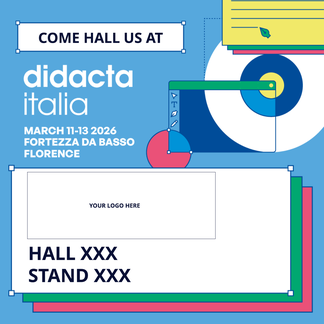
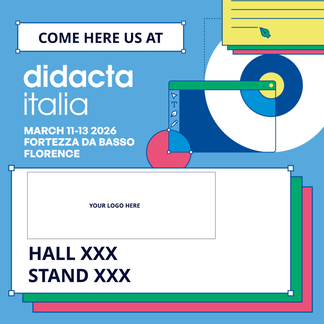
COME HALL: HALL -> HERE (102, 38)
